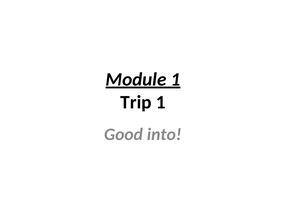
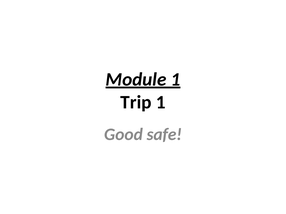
into: into -> safe (164, 135)
